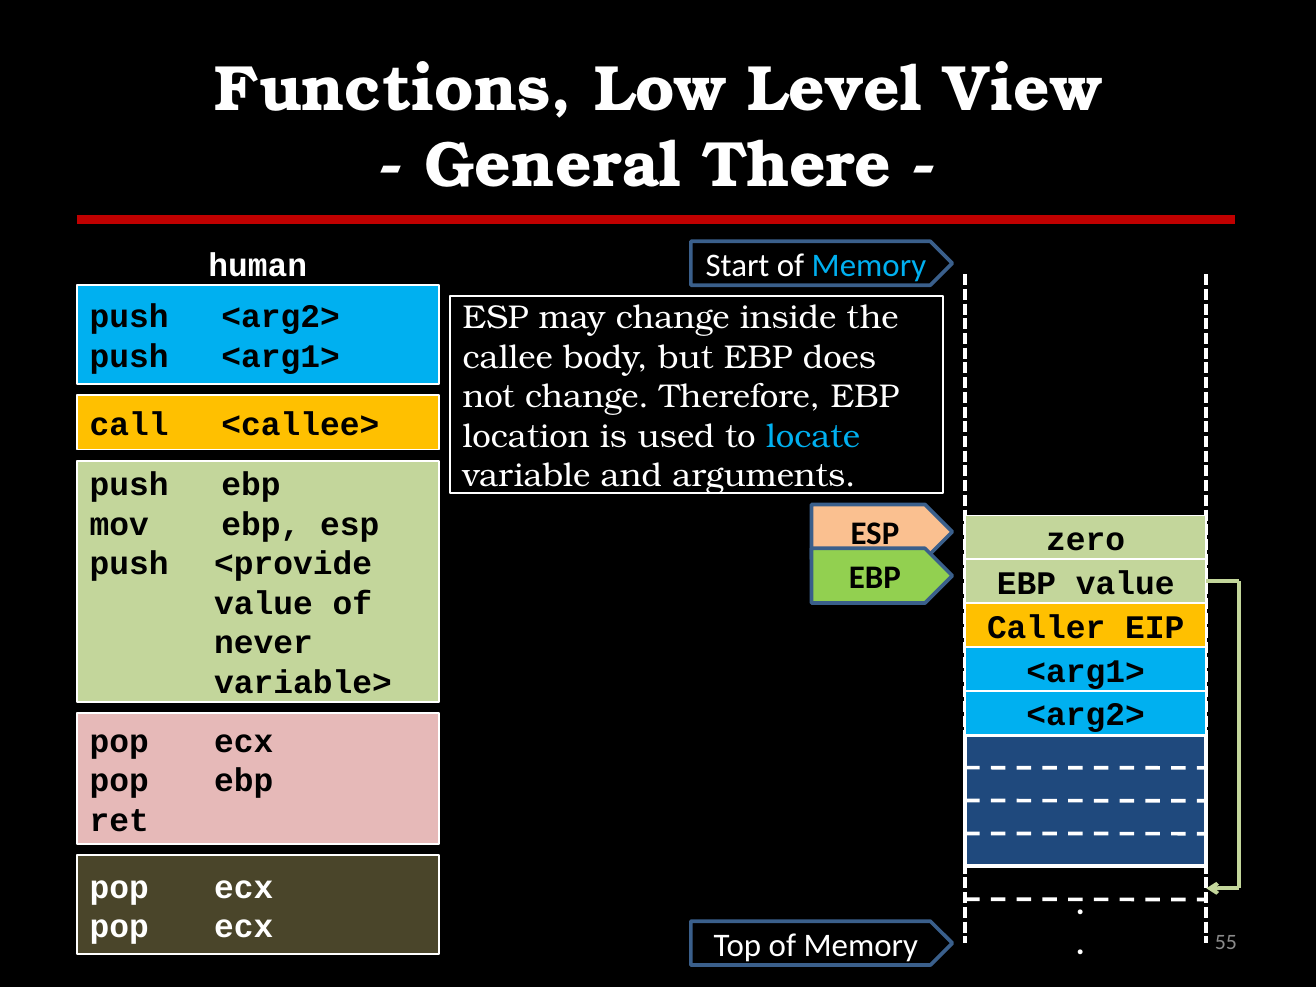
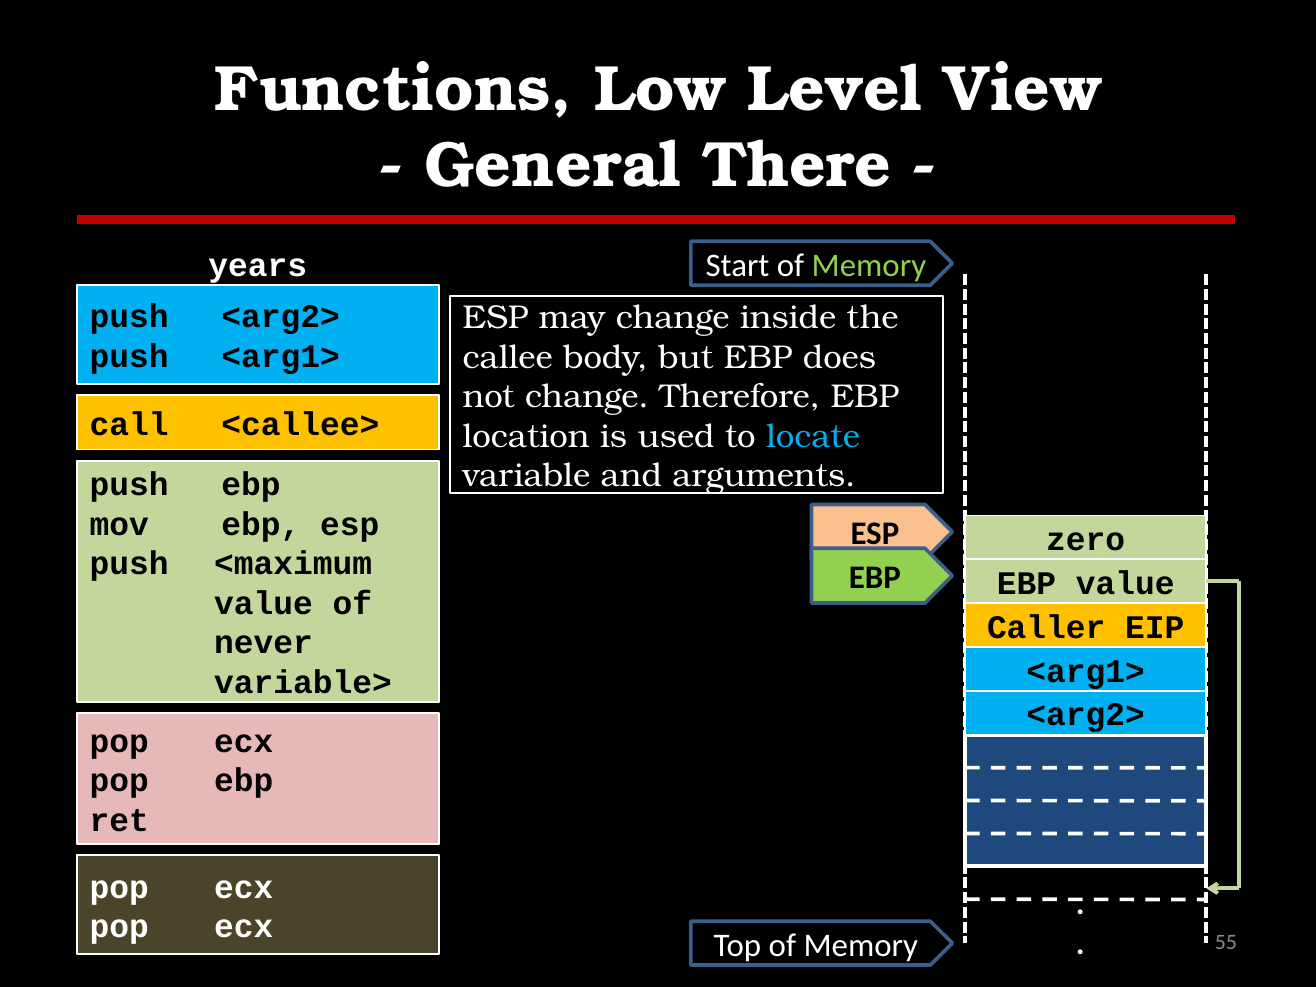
Memory colour: light blue -> light green (869, 266)
human: human -> years (258, 266)
<provide: <provide -> <maximum (293, 564)
